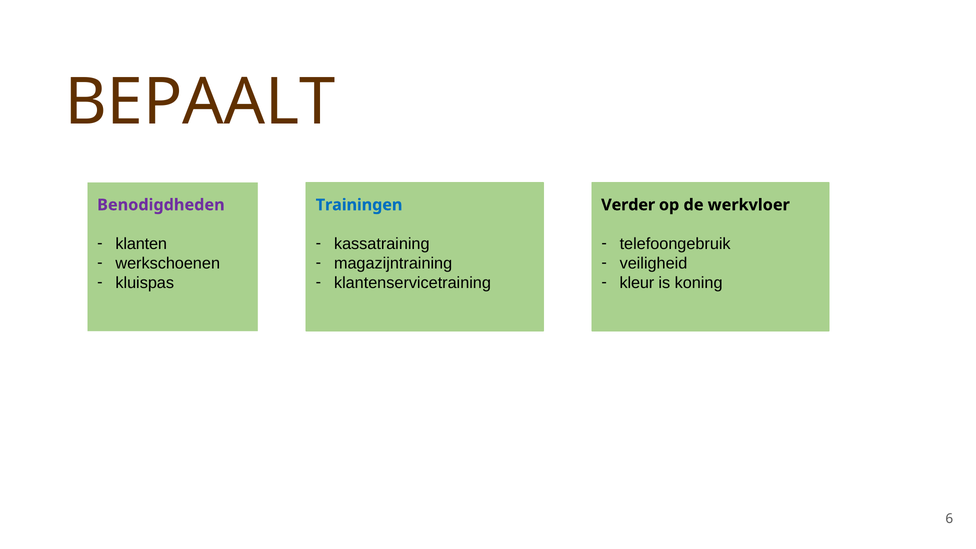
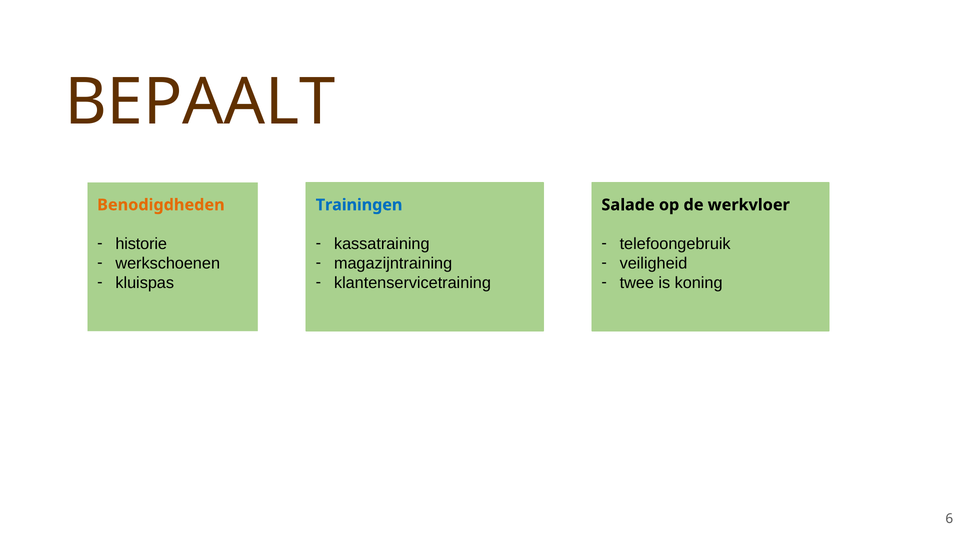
Benodigdheden colour: purple -> orange (161, 205)
Verder: Verder -> Salade (628, 205)
klanten: klanten -> historie (141, 244)
kleur: kleur -> twee (637, 283)
